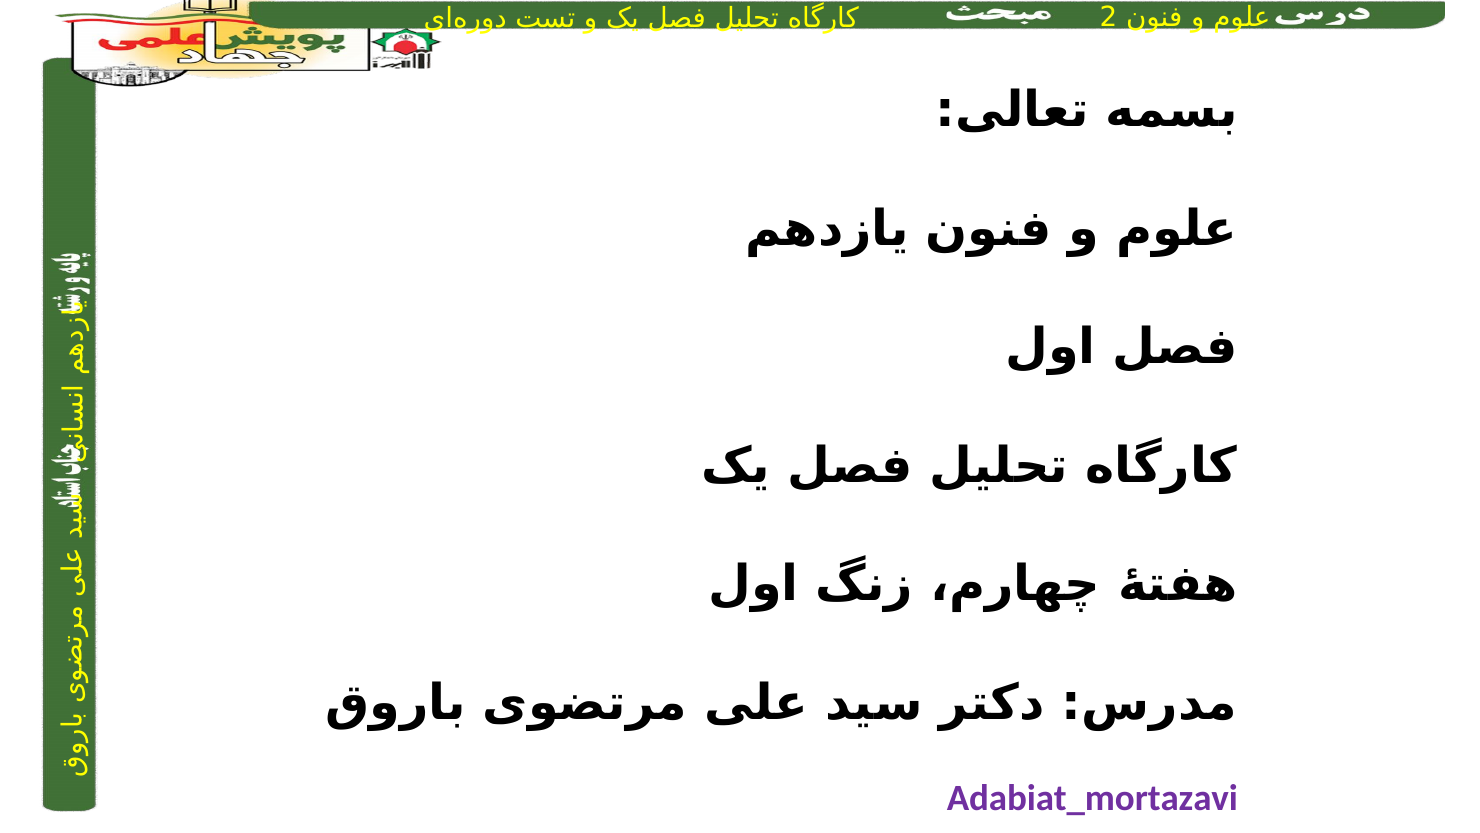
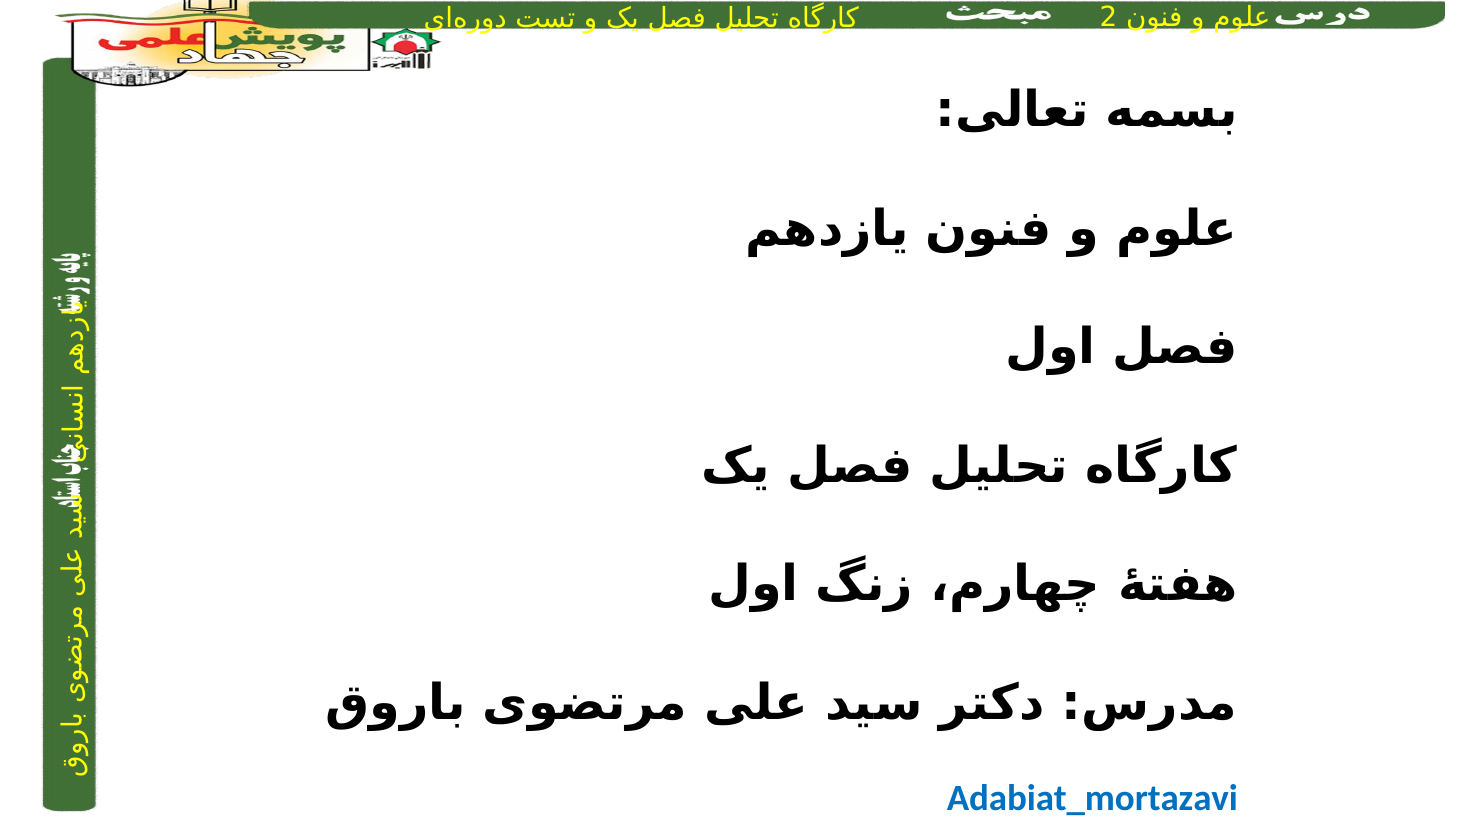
Adabiat_mortazavi colour: purple -> blue (1092, 798)
